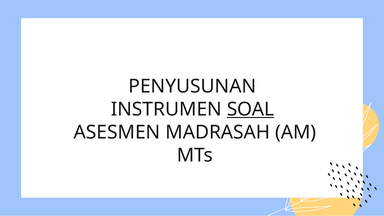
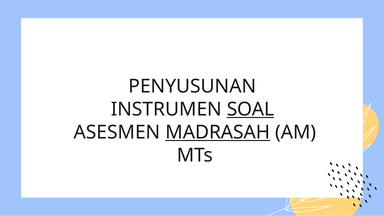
MADRASAH underline: none -> present (218, 132)
